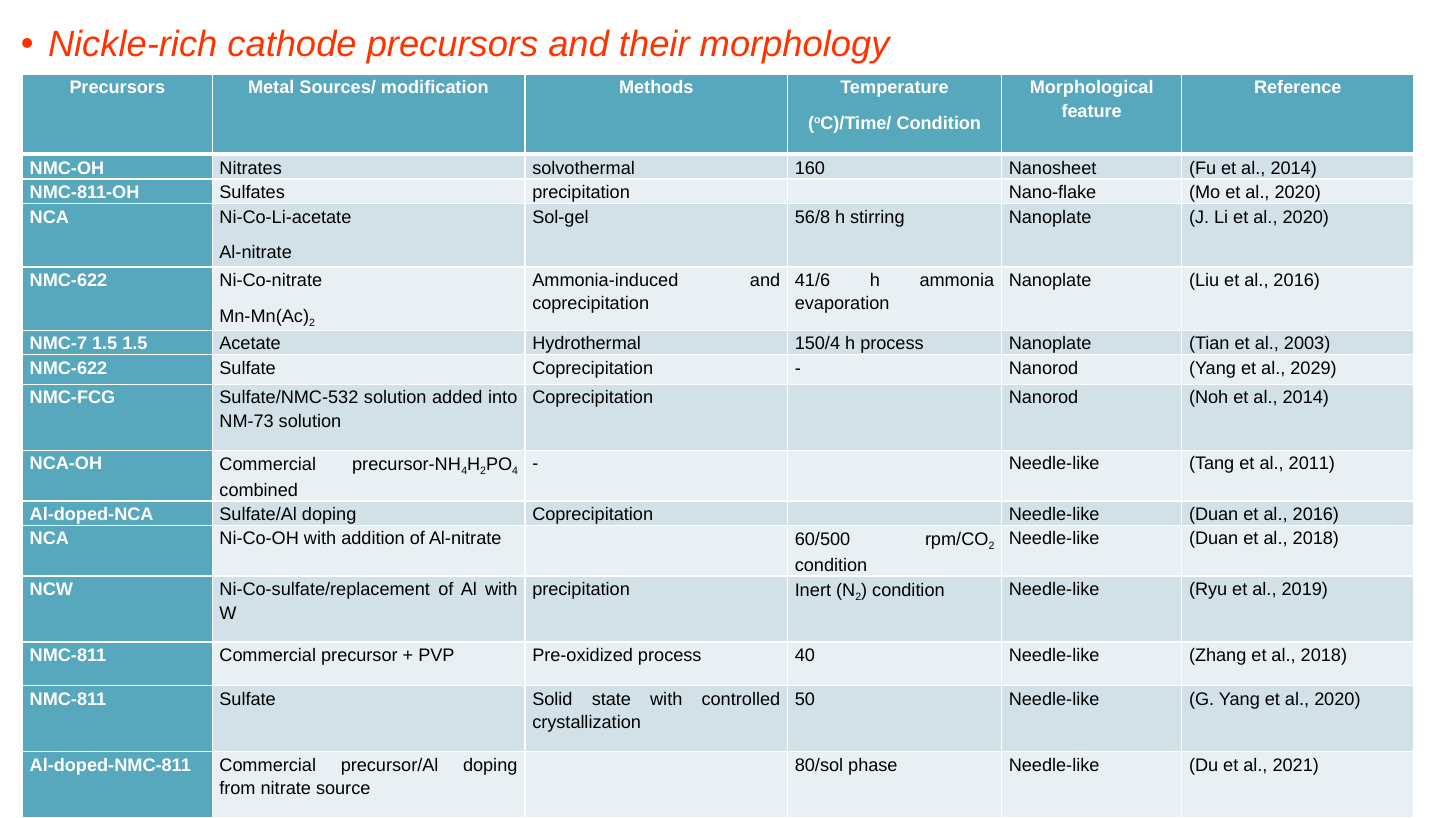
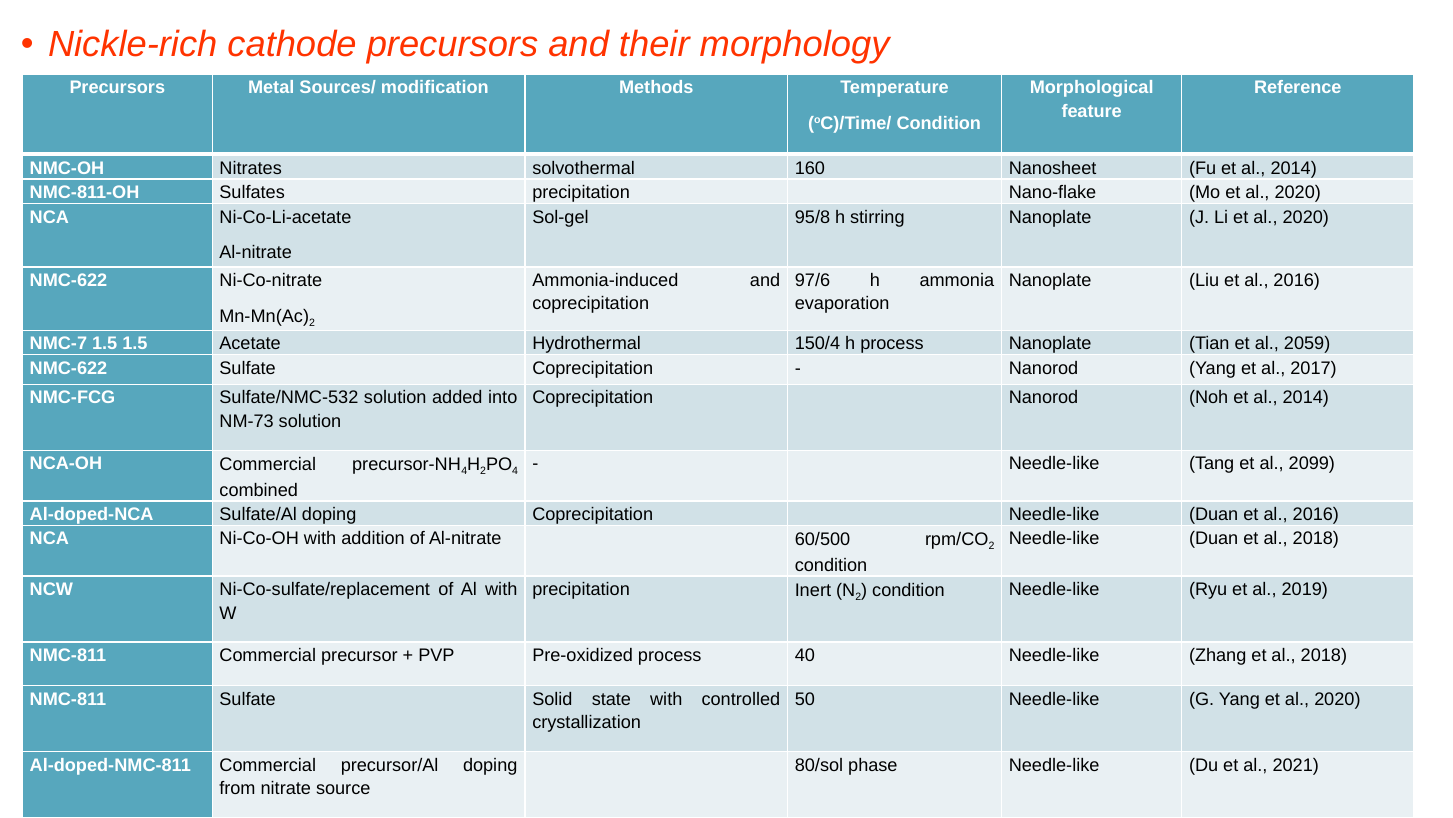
56/8: 56/8 -> 95/8 (813, 217)
41/6: 41/6 -> 97/6 (813, 280)
2003: 2003 -> 2059 (1307, 344)
2029: 2029 -> 2017 (1314, 368)
2011: 2011 -> 2099 (1312, 463)
